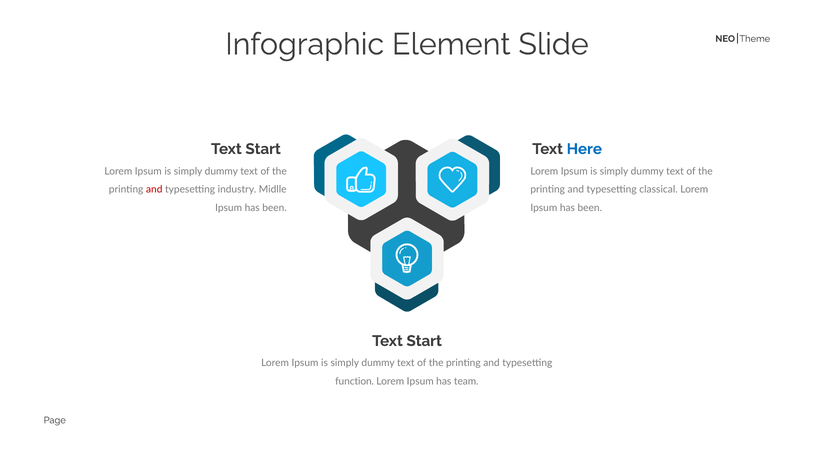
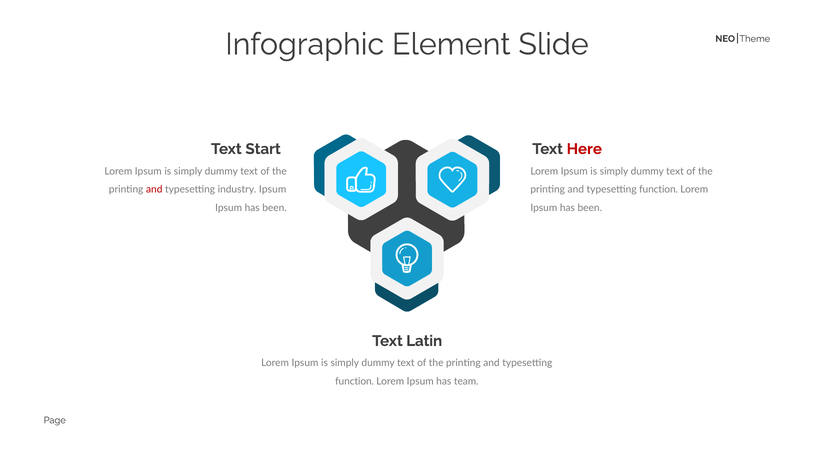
Here colour: blue -> red (584, 149)
industry Midlle: Midlle -> Ipsum (273, 189)
classical: classical -> function (659, 189)
Start: Start -> Latin (424, 341)
